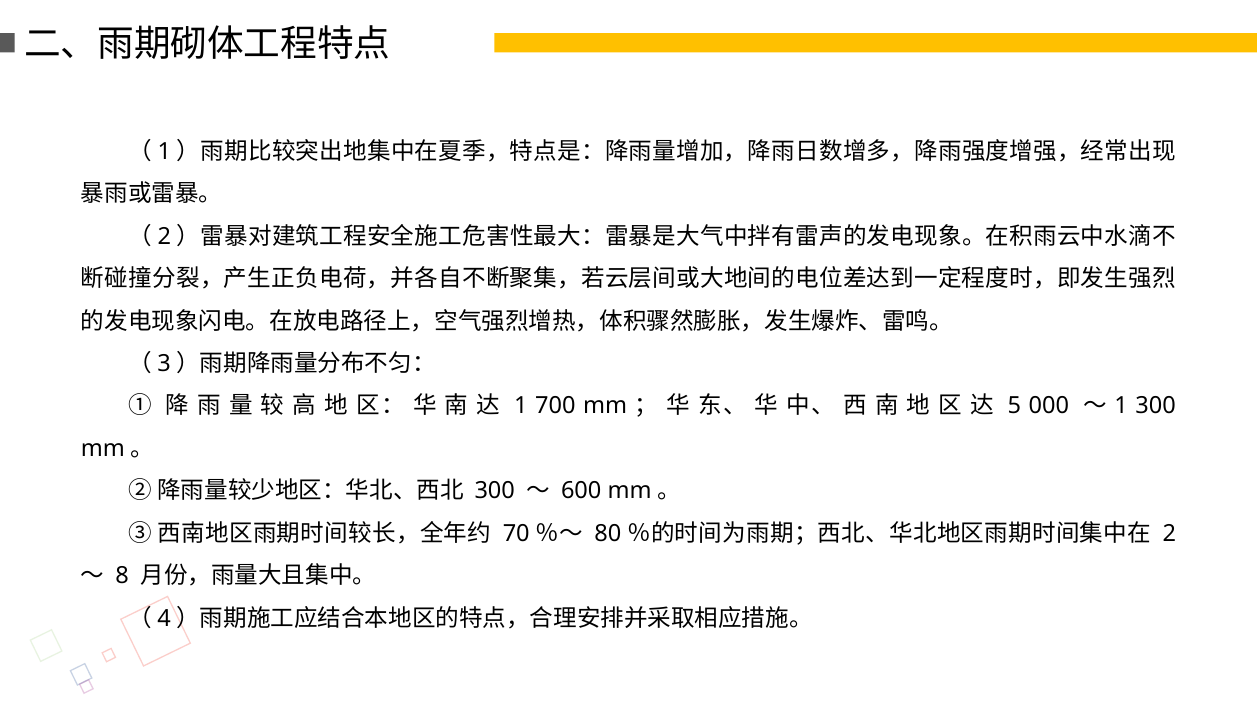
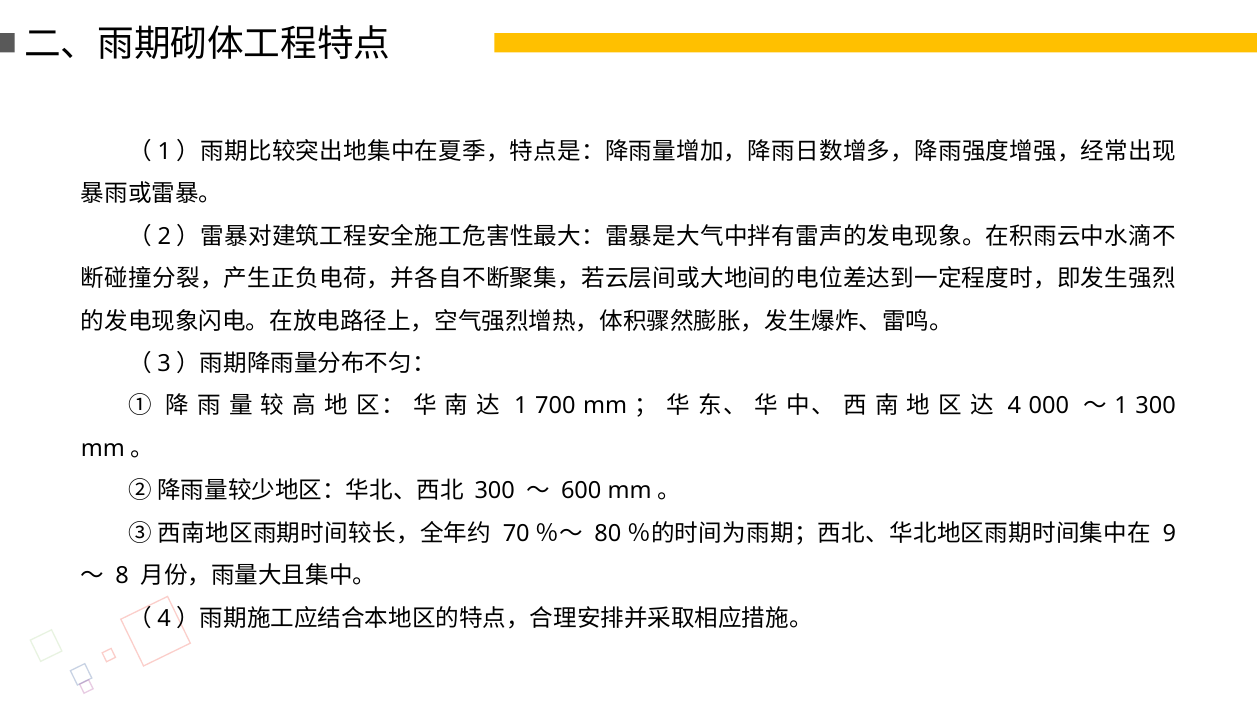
5: 5 -> 4 (1014, 406)
2: 2 -> 9 (1169, 534)
